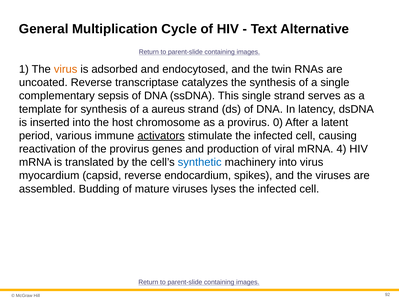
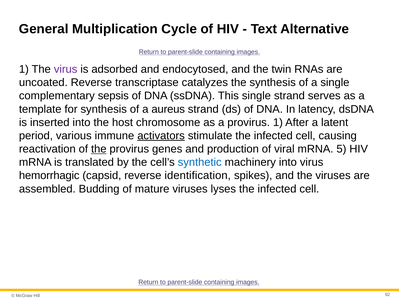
virus colour: orange -> purple (66, 69)
provirus 0: 0 -> 1 (278, 122)
the underline: none -> present (99, 149)
4: 4 -> 5 (341, 149)
myocardium: myocardium -> hemorrhagic (49, 176)
endocardium: endocardium -> identification (198, 176)
